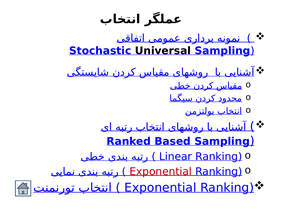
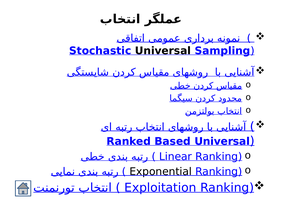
Based Sampling: Sampling -> Universal (222, 142)
Exponential colour: red -> black (161, 172)
Exponential: Exponential -> Exploitation (160, 188)
